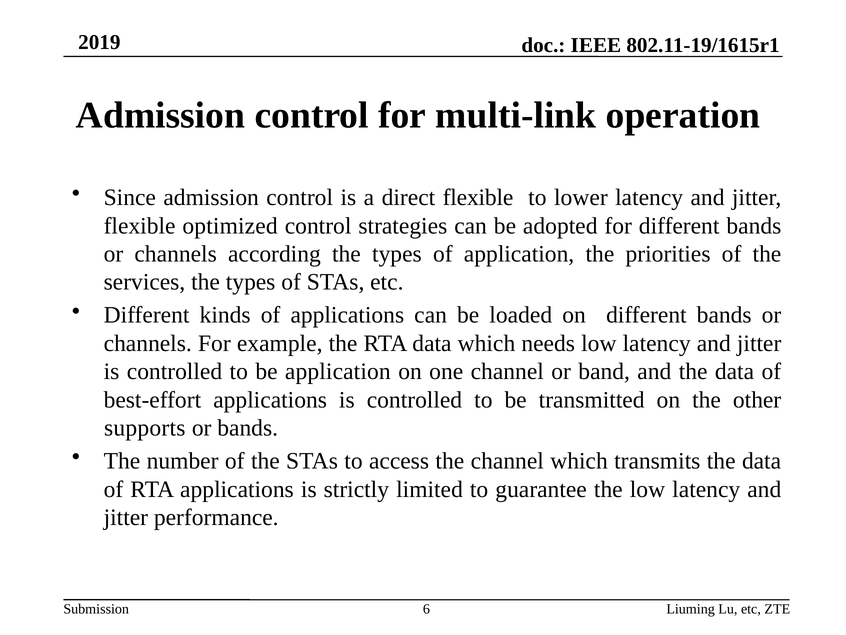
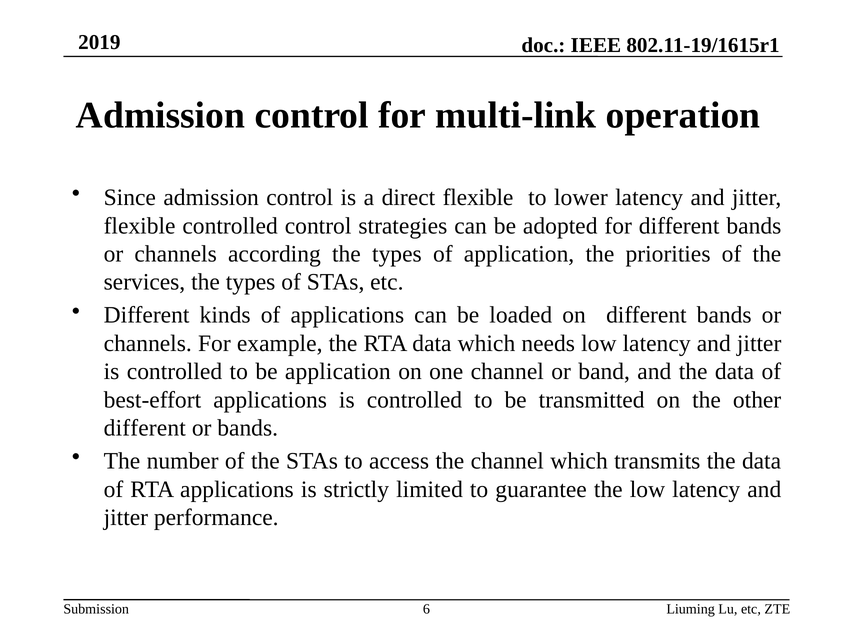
flexible optimized: optimized -> controlled (230, 226)
supports: supports -> different (145, 428)
